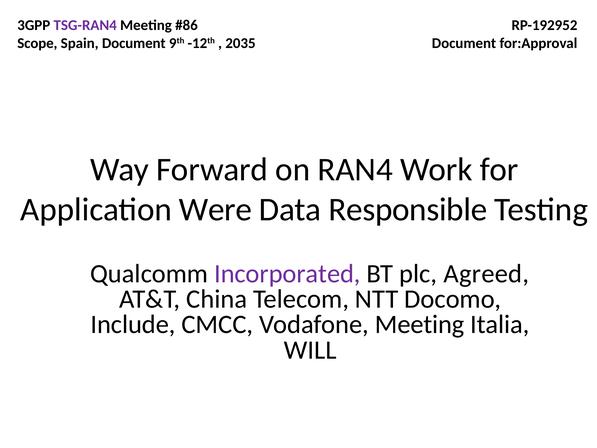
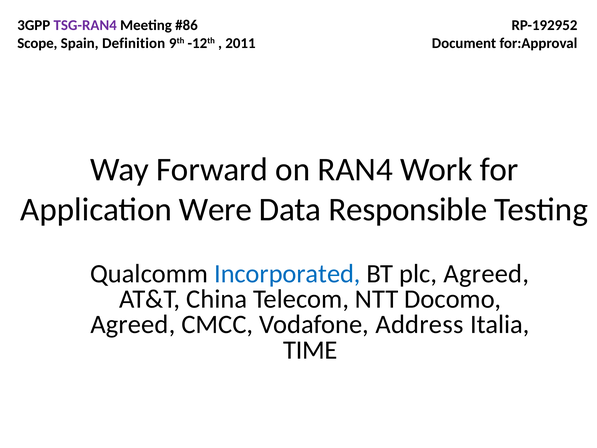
Spain Document: Document -> Definition (134, 43)
2035: 2035 -> 2011 (240, 43)
Incorporated colour: purple -> blue (287, 273)
Include: Include -> Agreed (133, 324)
Vodafone Meeting: Meeting -> Address (419, 324)
WILL: WILL -> TIME (310, 350)
